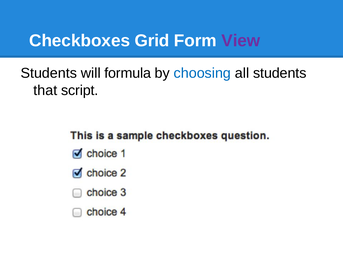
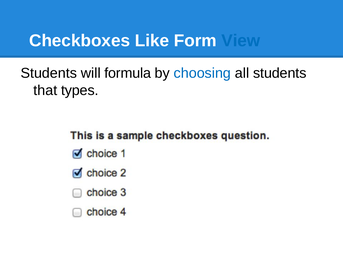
Grid: Grid -> Like (152, 41)
View colour: purple -> blue (241, 41)
script: script -> types (80, 90)
